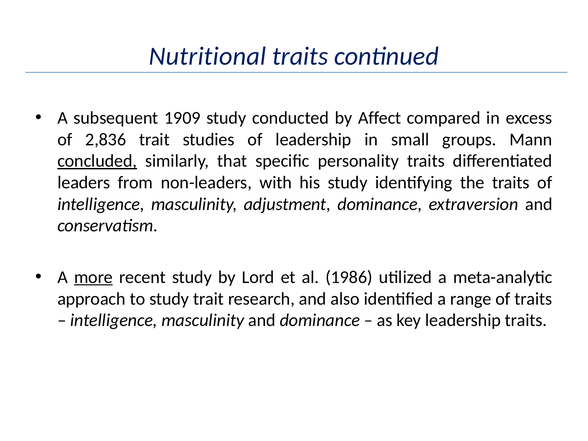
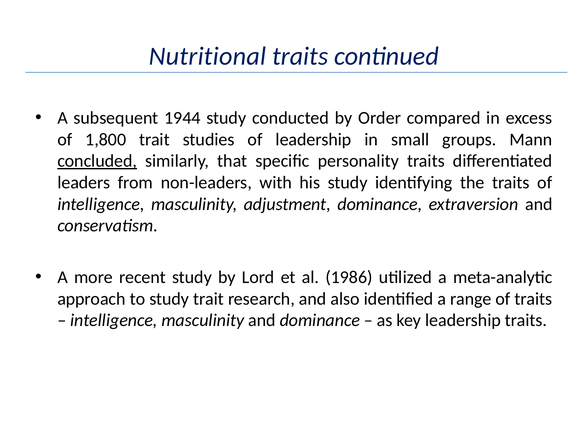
1909: 1909 -> 1944 (182, 118)
Affect: Affect -> Order (380, 118)
2,836: 2,836 -> 1,800 (106, 139)
more underline: present -> none (93, 277)
